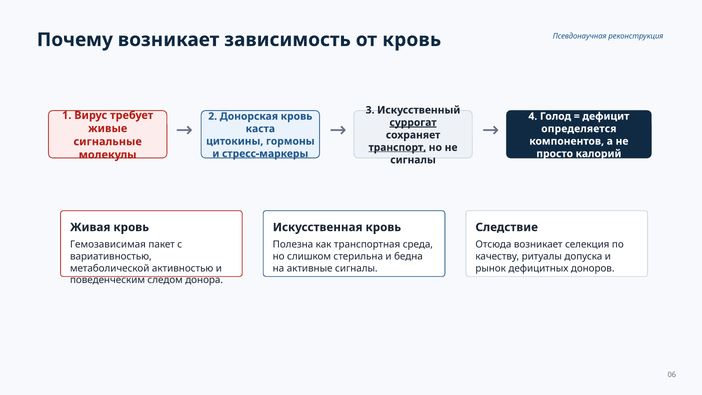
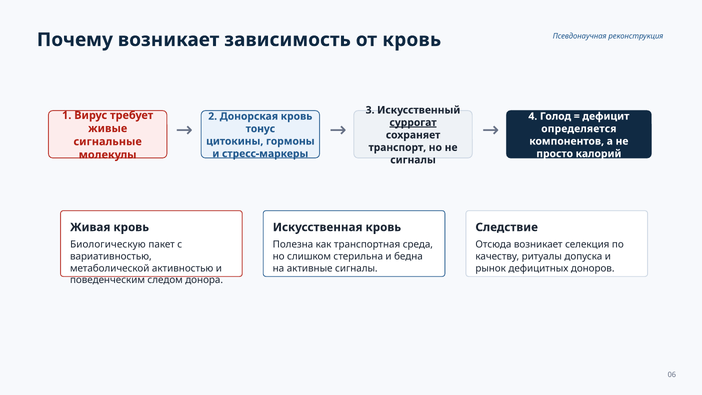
каста: каста -> тонус (260, 129)
транспорт underline: present -> none (397, 147)
Гемозависимая: Гемозависимая -> Биологическую (108, 245)
